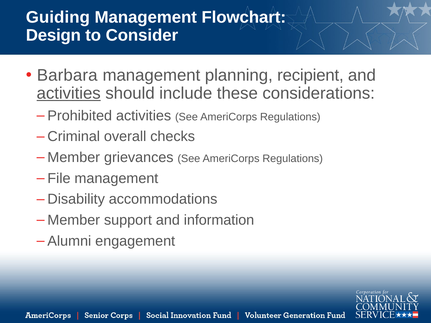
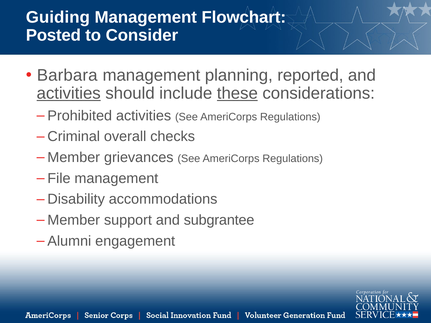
Design: Design -> Posted (53, 35)
recipient: recipient -> reported (310, 75)
these underline: none -> present (237, 93)
information: information -> subgrantee (219, 220)
